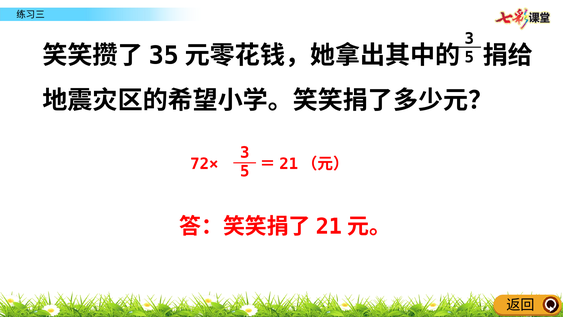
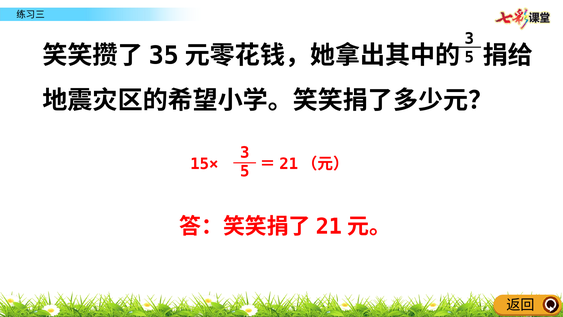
72×: 72× -> 15× (204, 164)
